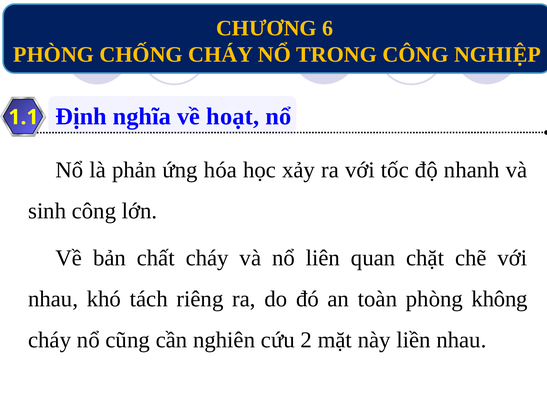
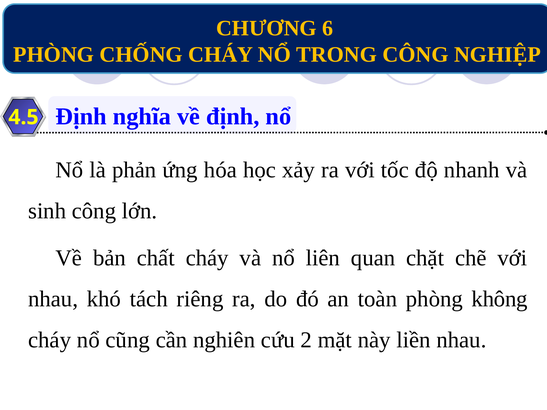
1.1: 1.1 -> 4.5 (23, 117)
về hoạt: hoạt -> định (233, 117)
